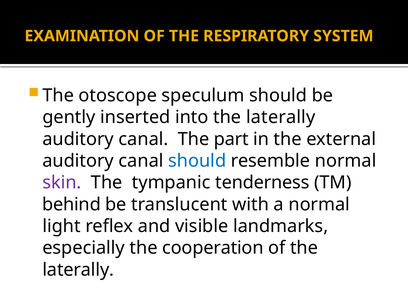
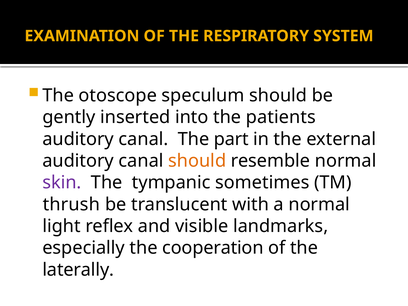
into the laterally: laterally -> patients (281, 117)
should colour: blue -> orange (197, 161)
tenderness: tenderness -> sometimes (262, 183)
behind: behind -> thrush (71, 204)
